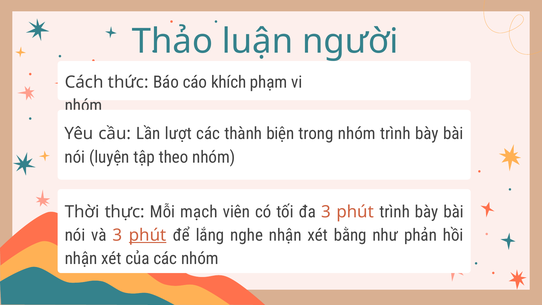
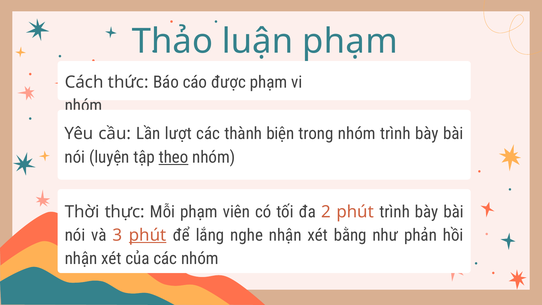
luận người: người -> phạm (350, 42)
khích: khích -> được (228, 82)
theo underline: none -> present (174, 157)
Mỗi mạch: mạch -> phạm (199, 212)
đa 3: 3 -> 2 (326, 212)
